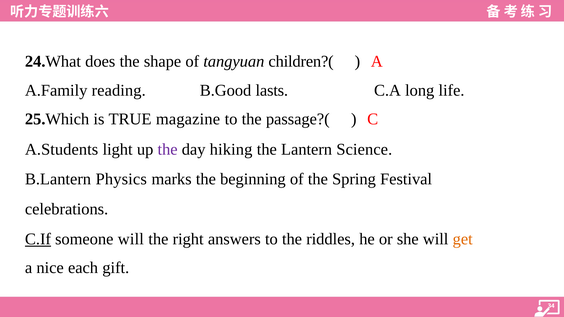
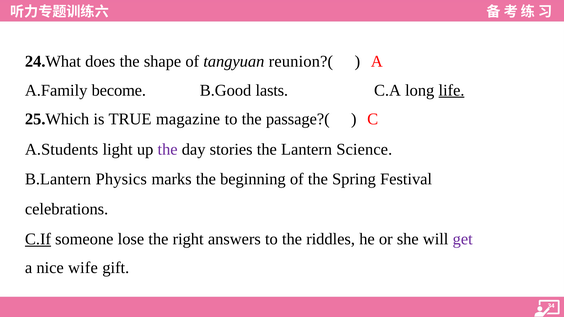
children?(: children?( -> reunion?( (301, 61)
reading: reading -> become (119, 90)
life underline: none -> present (452, 90)
hiking: hiking -> stories (231, 149)
someone will: will -> lose (131, 239)
get colour: orange -> purple (463, 239)
each: each -> wife (83, 268)
